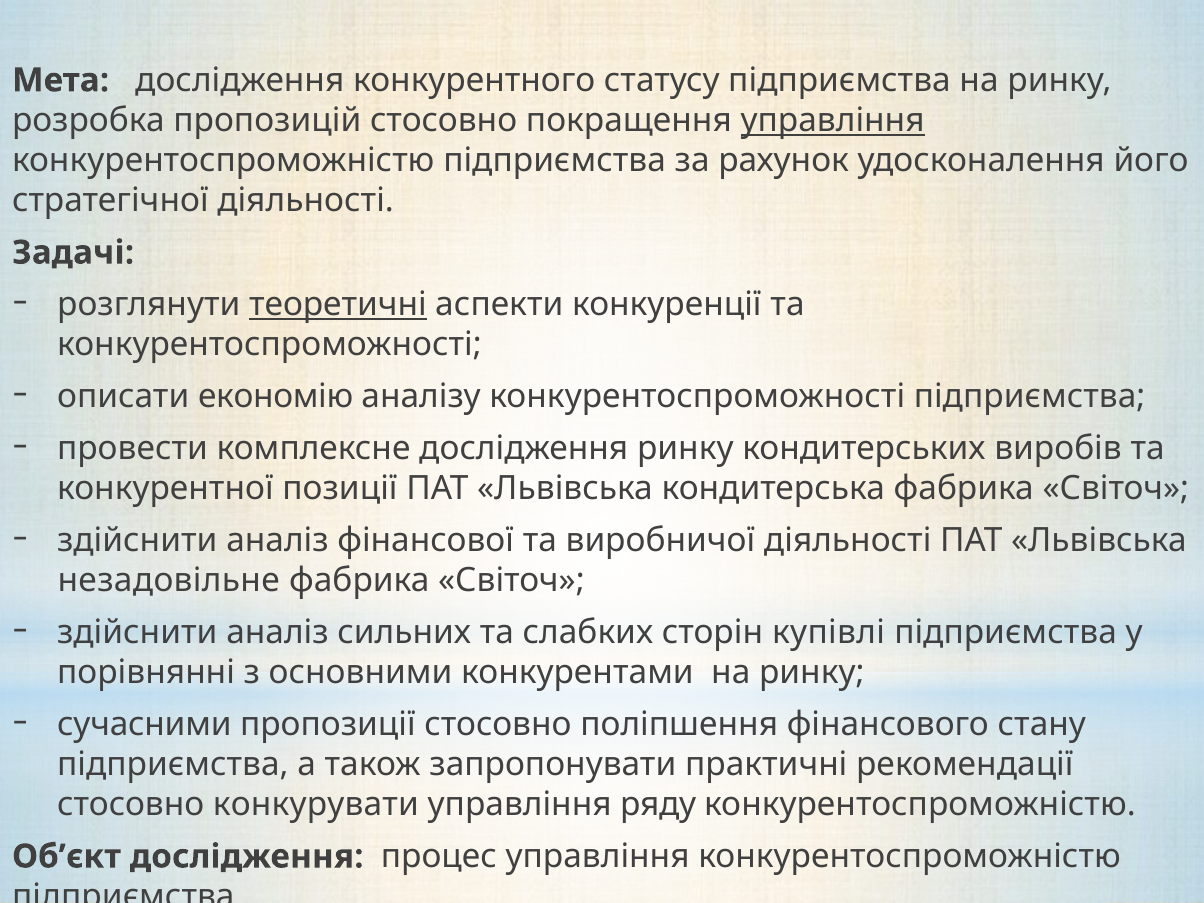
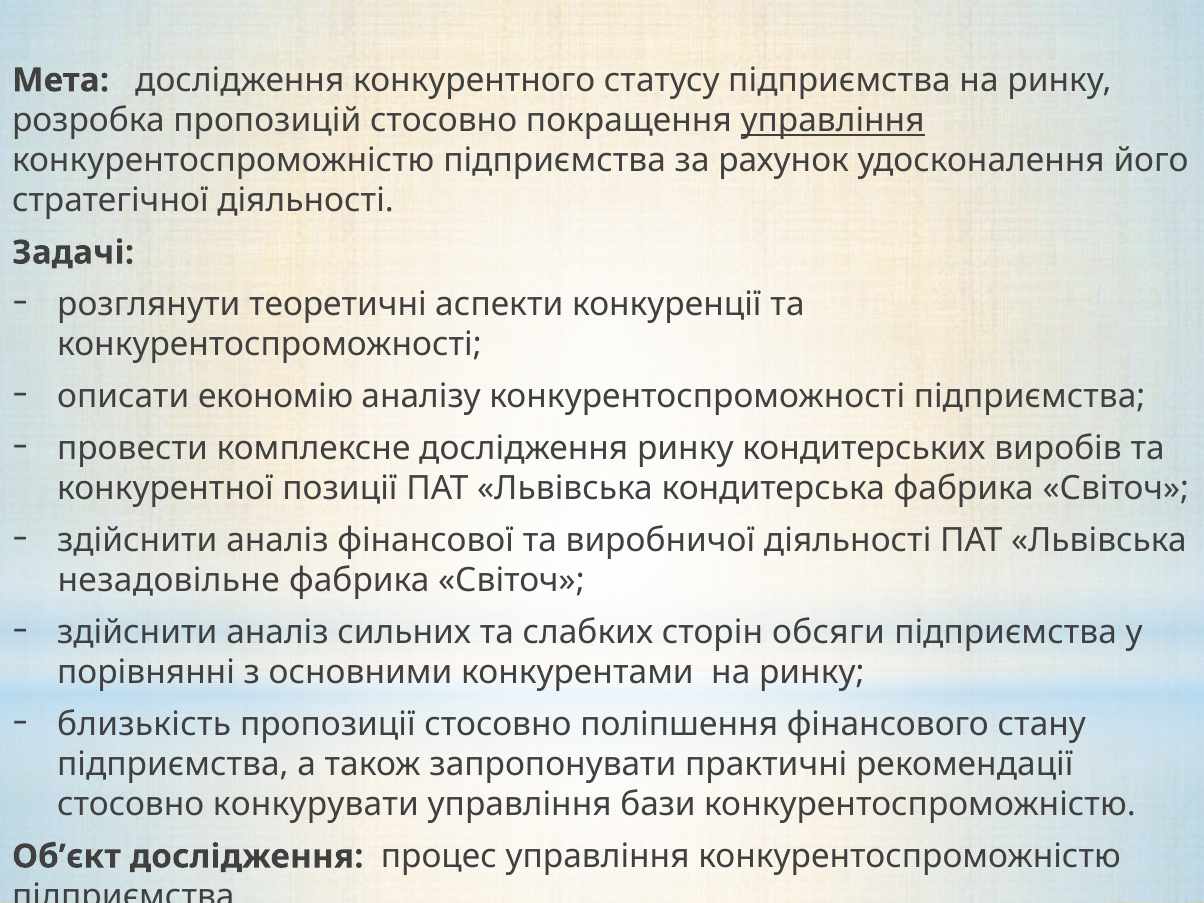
теоретичні underline: present -> none (338, 304)
купівлі: купівлі -> обсяги (828, 632)
сучасними: сучасними -> близькість (144, 724)
ряду: ряду -> бази (658, 805)
